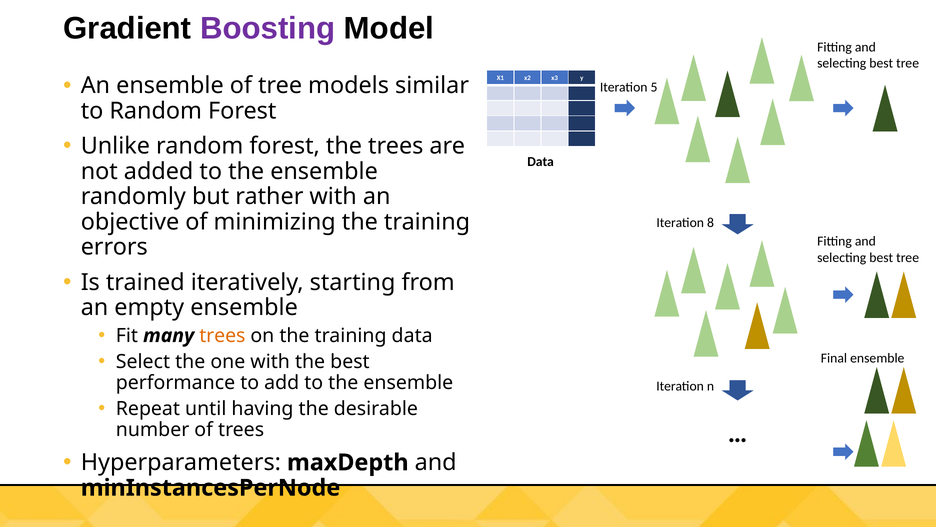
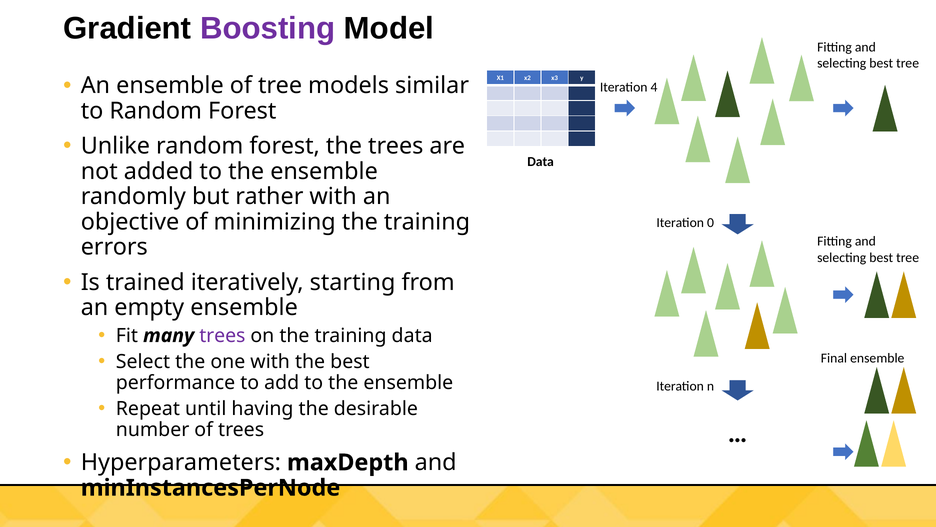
5: 5 -> 4 (654, 87)
8: 8 -> 0 (711, 222)
trees colour: orange -> purple (222, 335)
